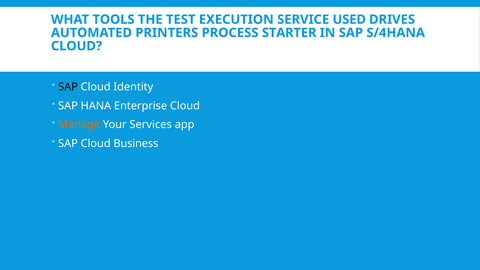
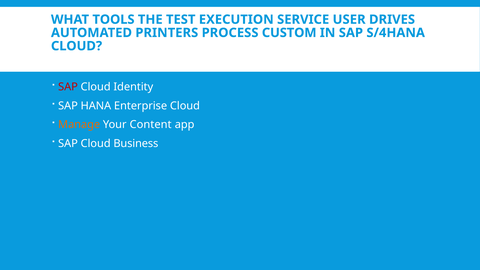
USED: USED -> USER (349, 20)
STARTER: STARTER -> CUSTOM (289, 33)
SAP colour: black -> red (68, 87)
Services: Services -> Content (151, 125)
